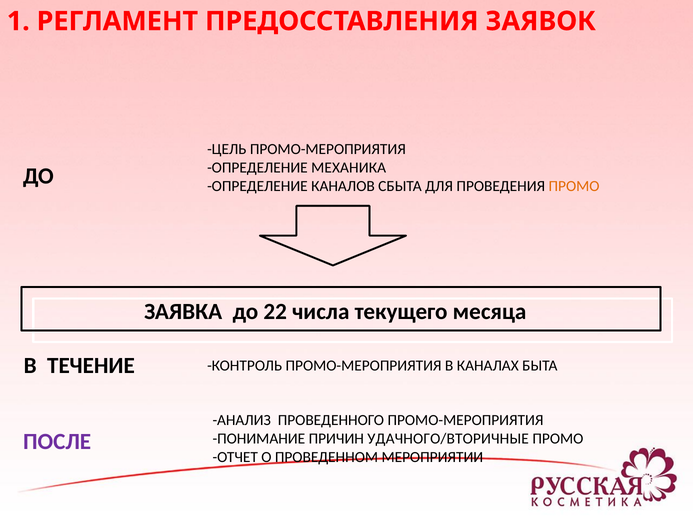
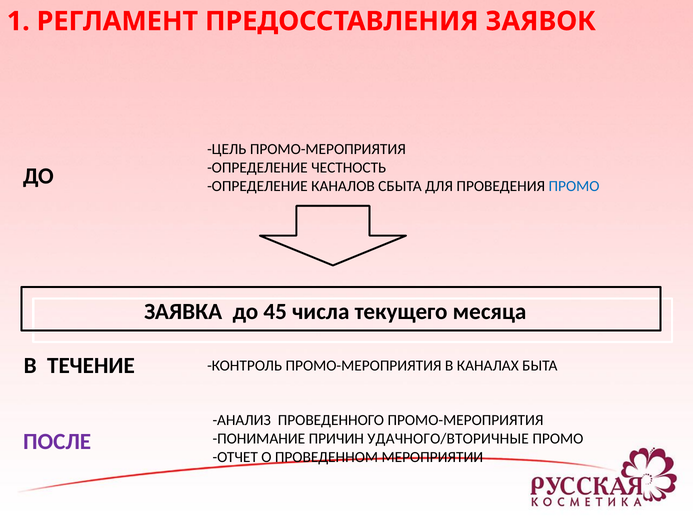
МЕХАНИКА: МЕХАНИКА -> ЧЕСТНОСТЬ (349, 168)
ПРОМО colour: orange -> blue (574, 186)
22: 22 -> 45 (275, 311)
